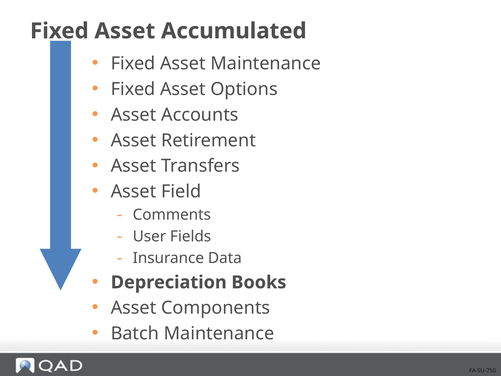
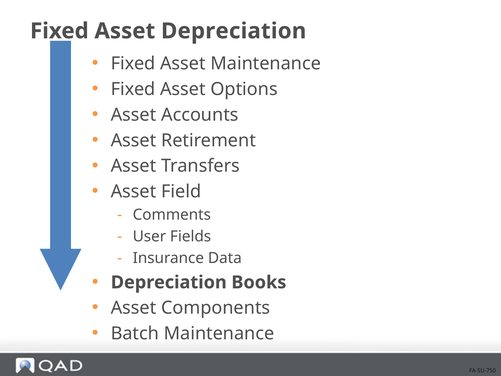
Asset Accumulated: Accumulated -> Depreciation (234, 31)
